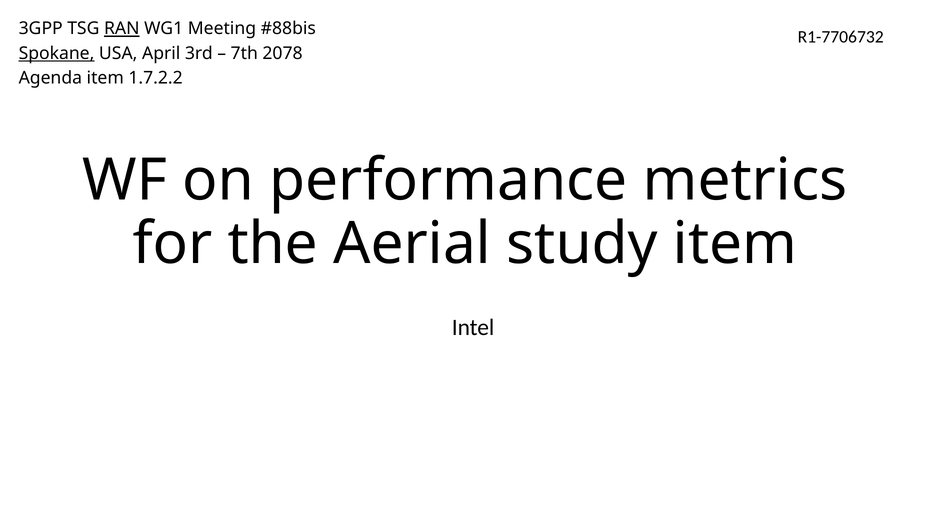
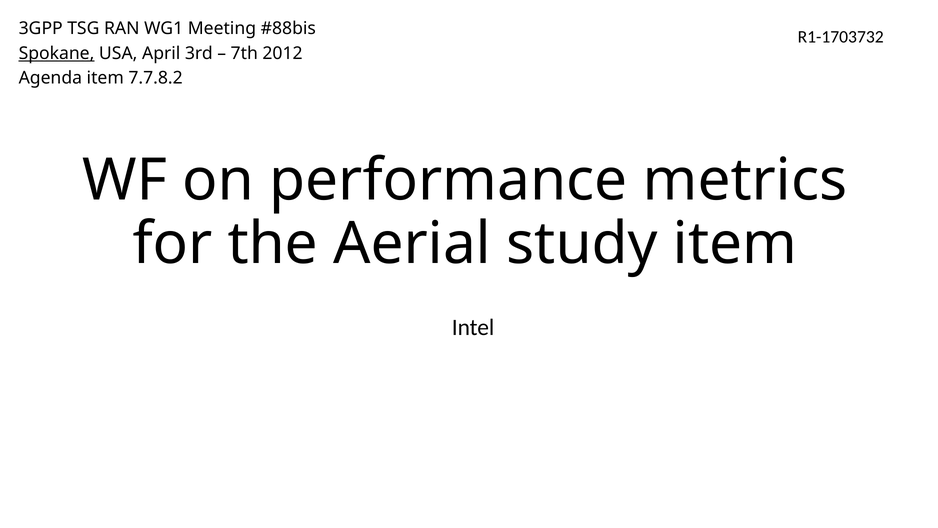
RAN underline: present -> none (122, 29)
R1-7706732: R1-7706732 -> R1-1703732 (841, 37)
2078: 2078 -> 2012 (283, 53)
1.7.2.2: 1.7.2.2 -> 7.7.8.2 (156, 78)
